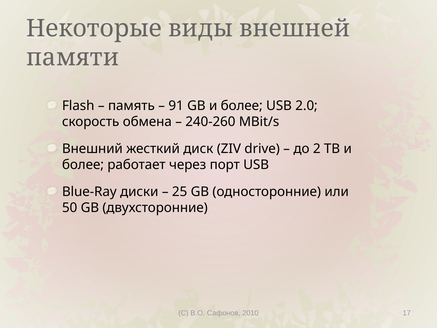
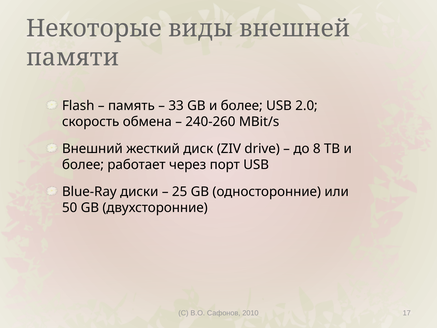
91: 91 -> 33 (176, 106)
2: 2 -> 8 (317, 149)
